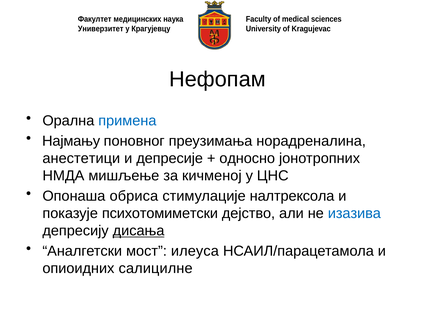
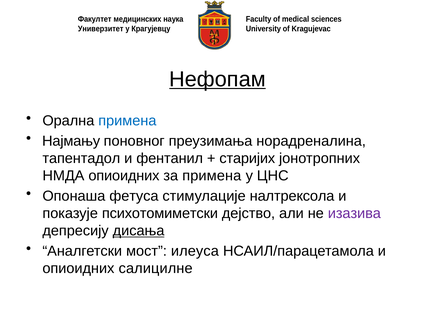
Нефопам underline: none -> present (217, 79)
анестетици: анестетици -> тапентадол (81, 158)
депресије: депресије -> фентанил (170, 158)
односно: односно -> старијих (247, 158)
НМДА мишљење: мишљење -> опиоидних (124, 176)
за кичменој: кичменој -> примена (212, 176)
обриса: обриса -> фетуса (134, 196)
изазива colour: blue -> purple (354, 214)
